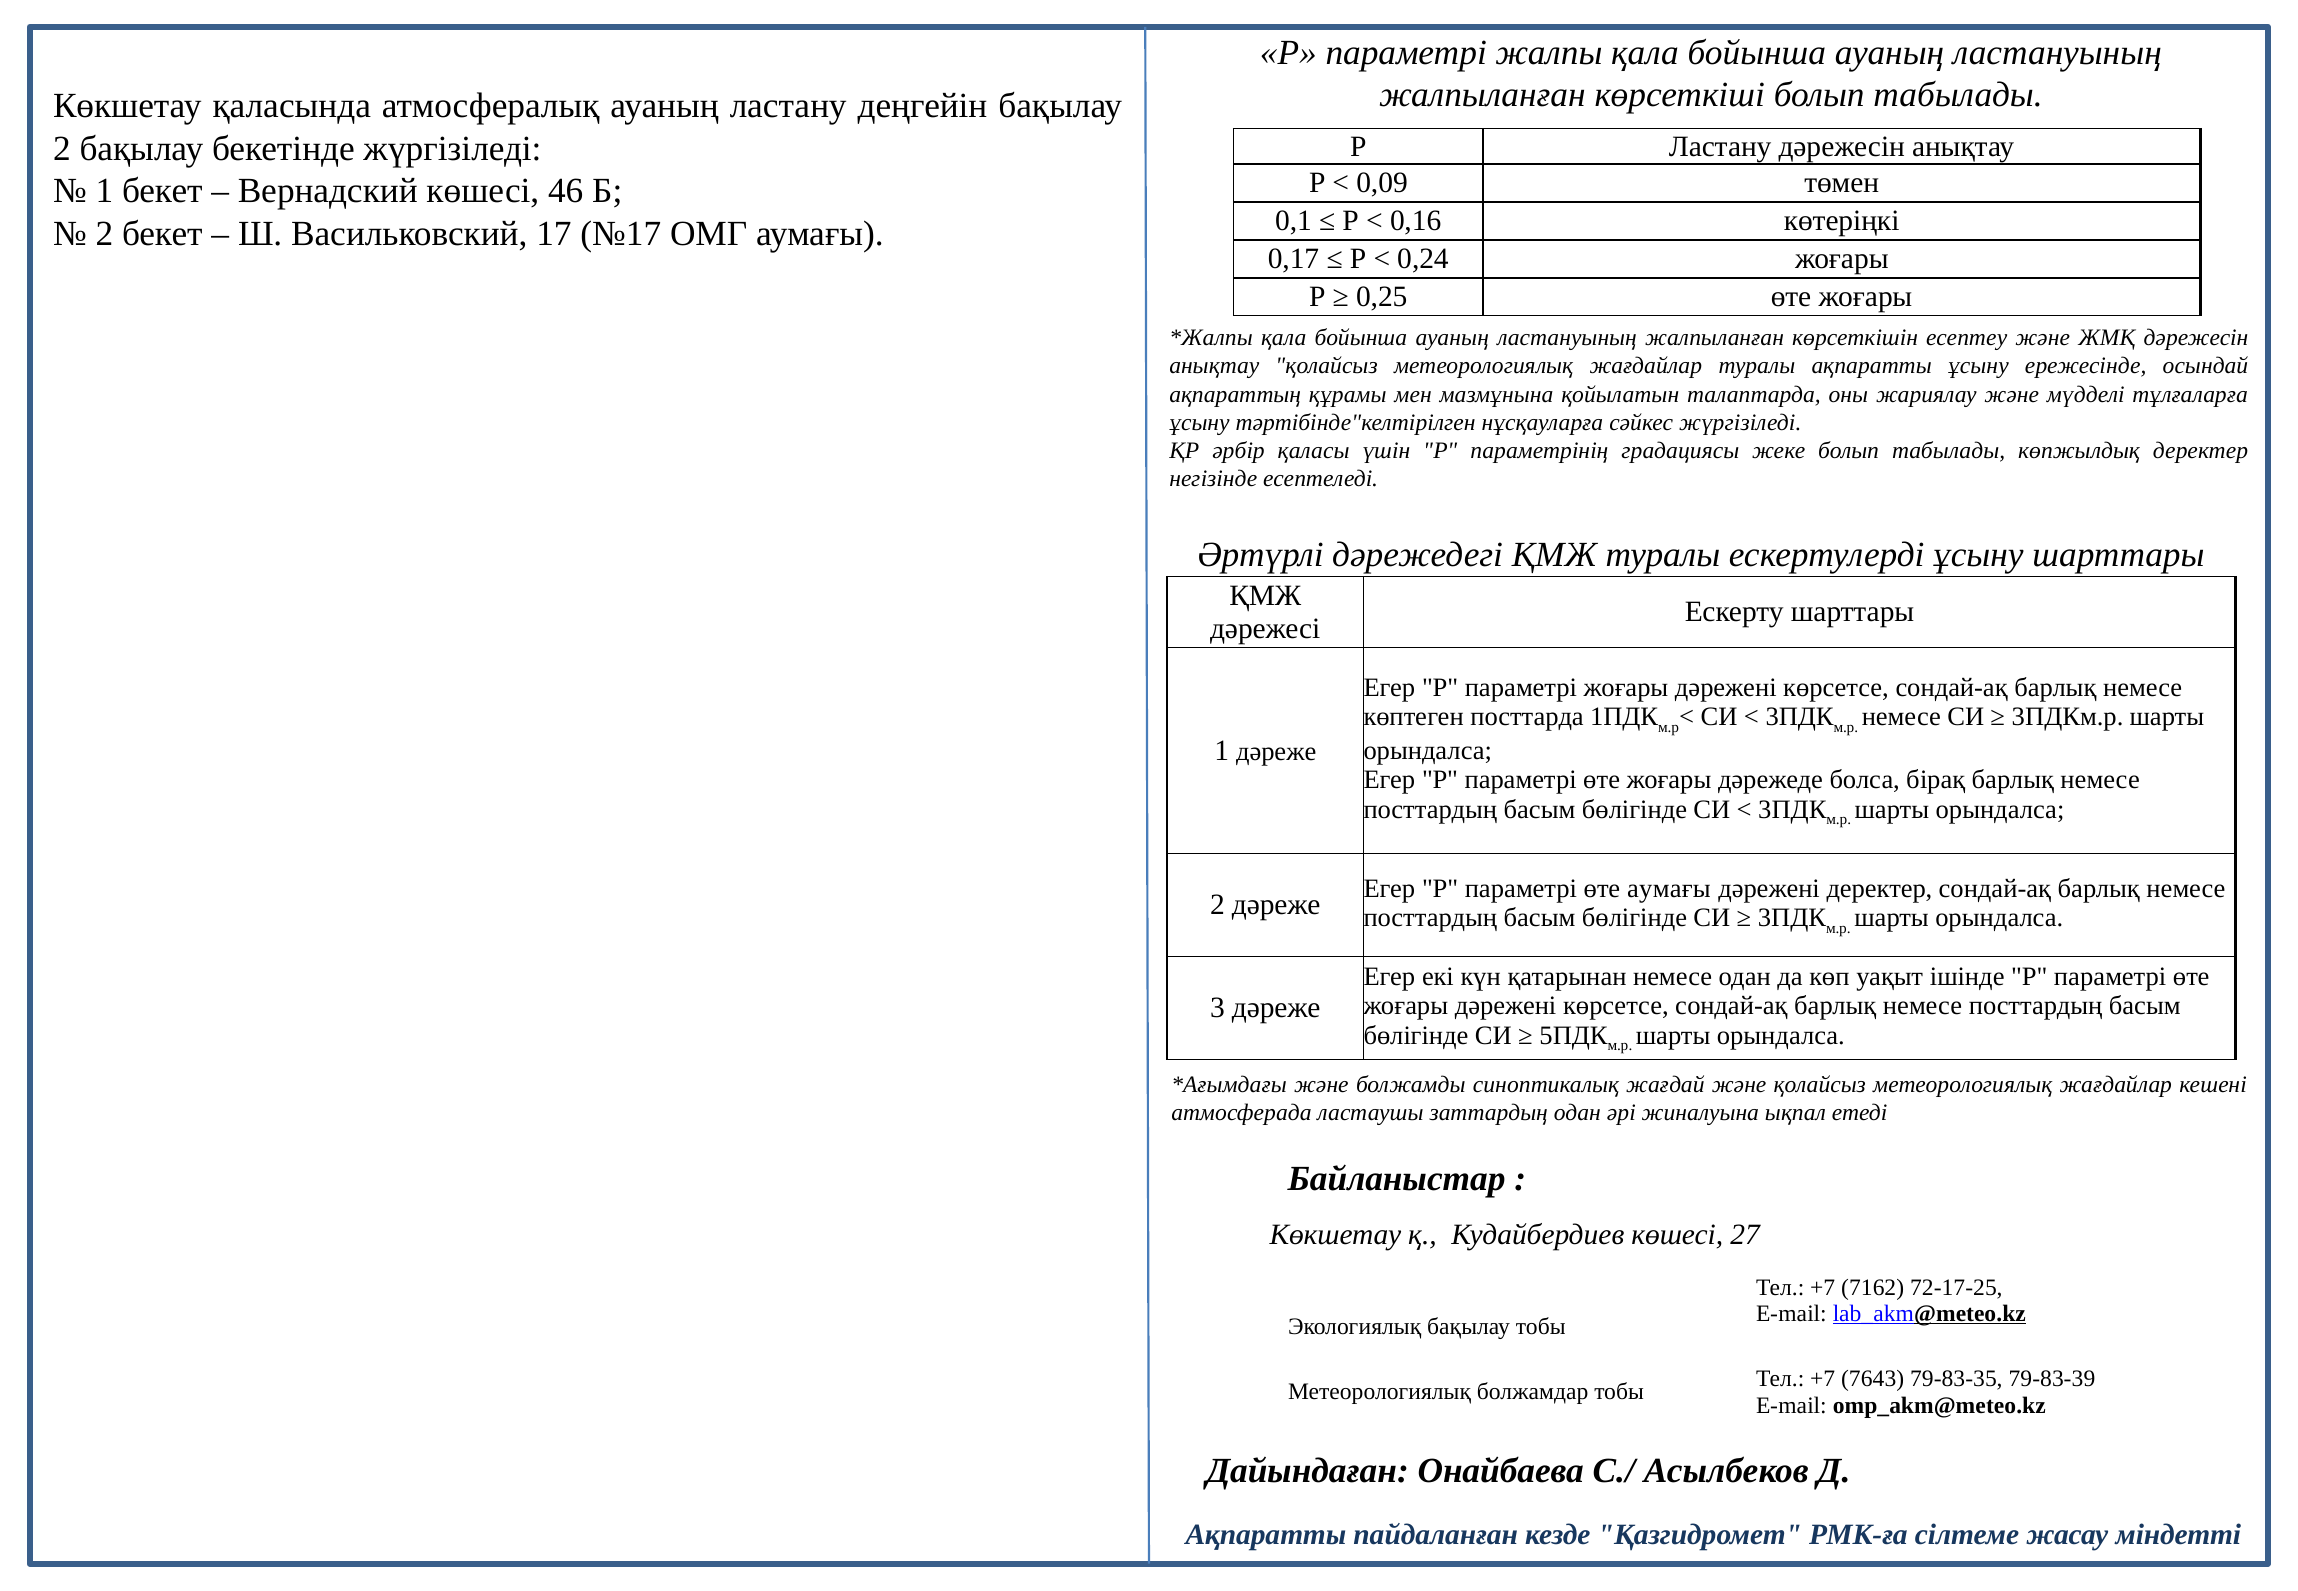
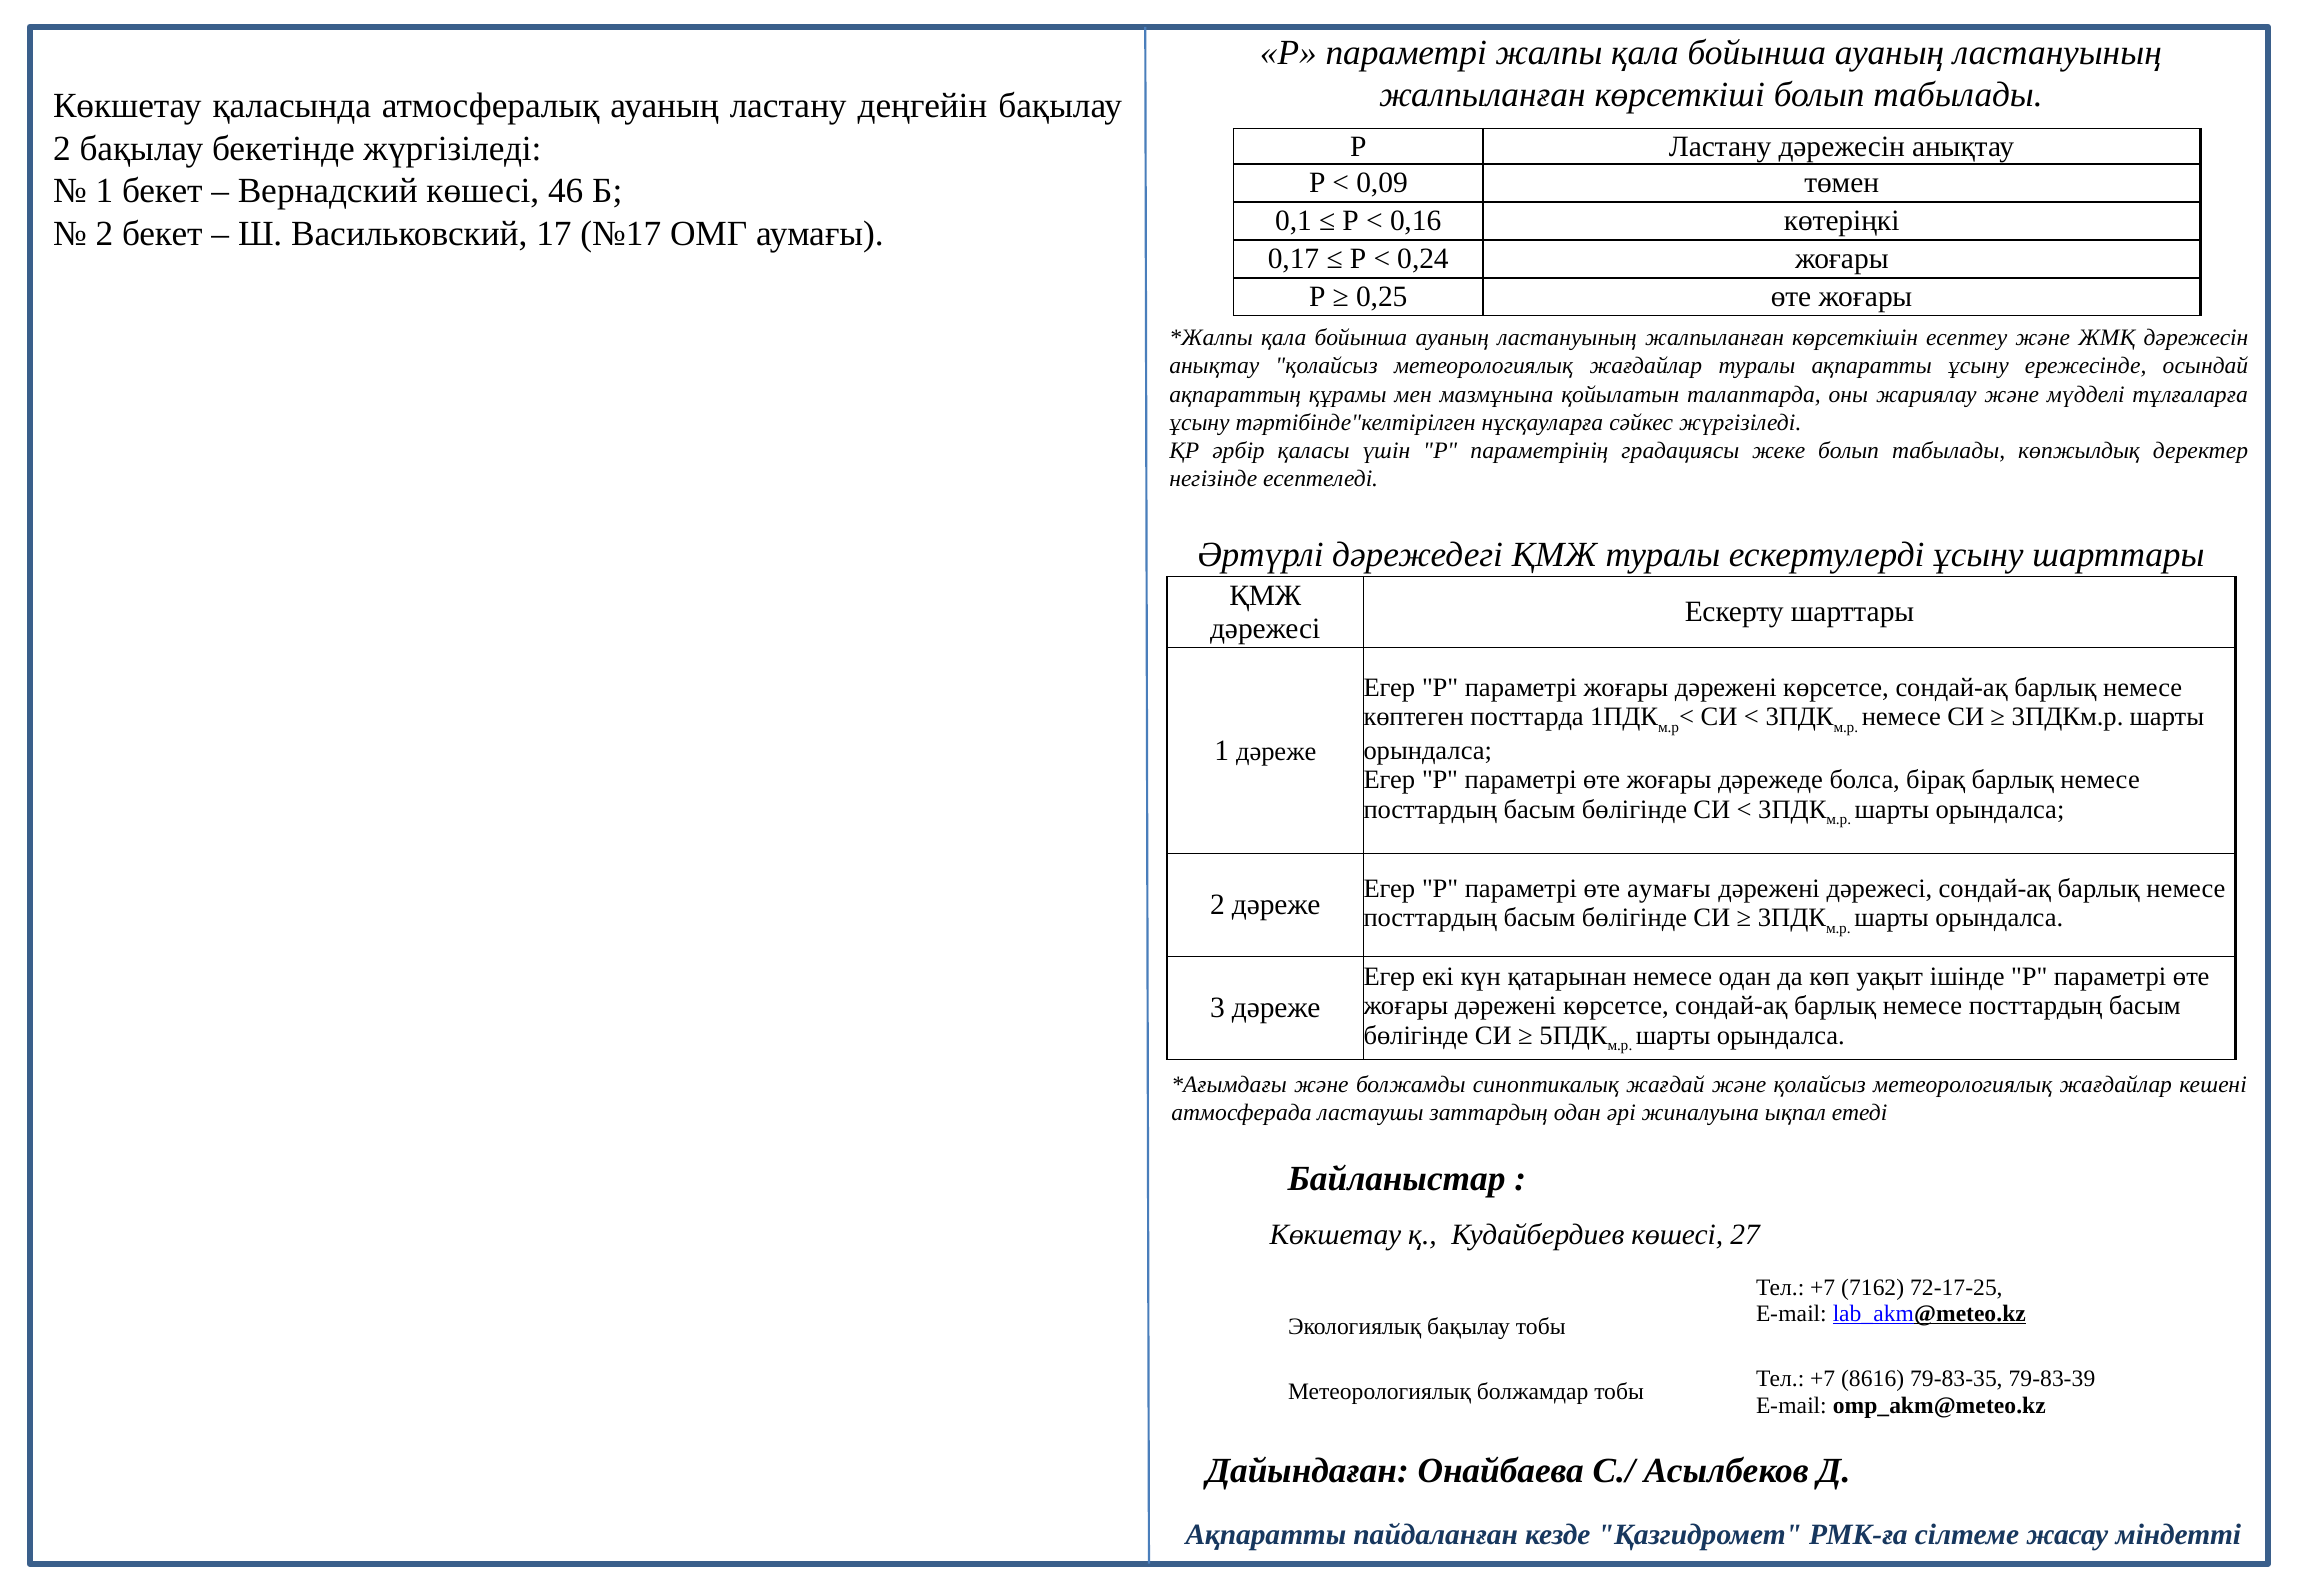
дәрежені деректер: деректер -> дәрежесі (1879, 888)
7643: 7643 -> 8616 (1873, 1379)
